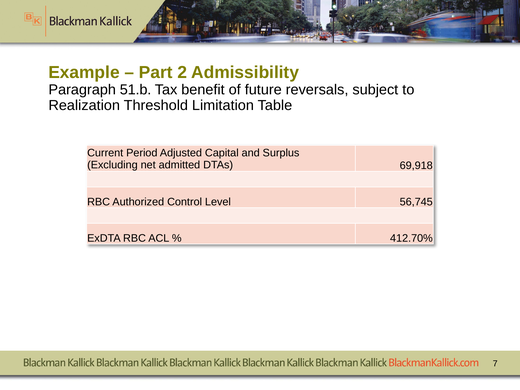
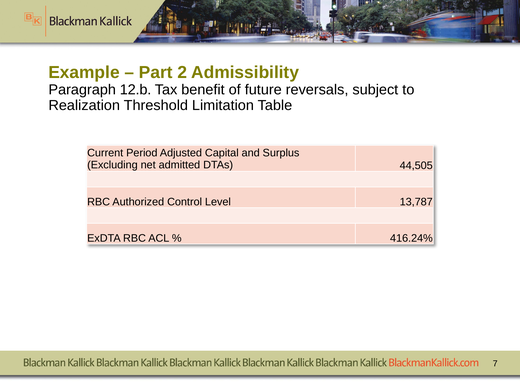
51.b: 51.b -> 12.b (136, 90)
69,918: 69,918 -> 44,505 (416, 166)
56,745: 56,745 -> 13,787 (416, 202)
412.70%: 412.70% -> 416.24% (411, 238)
